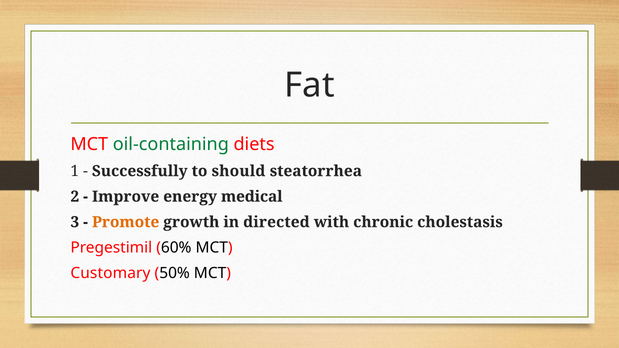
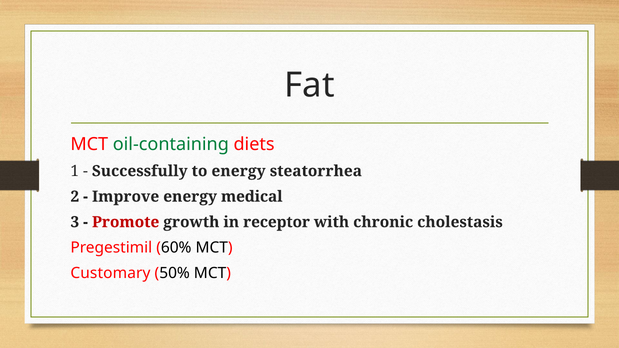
to should: should -> energy (239, 171)
Promote colour: orange -> red (126, 222)
directed: directed -> receptor (277, 222)
